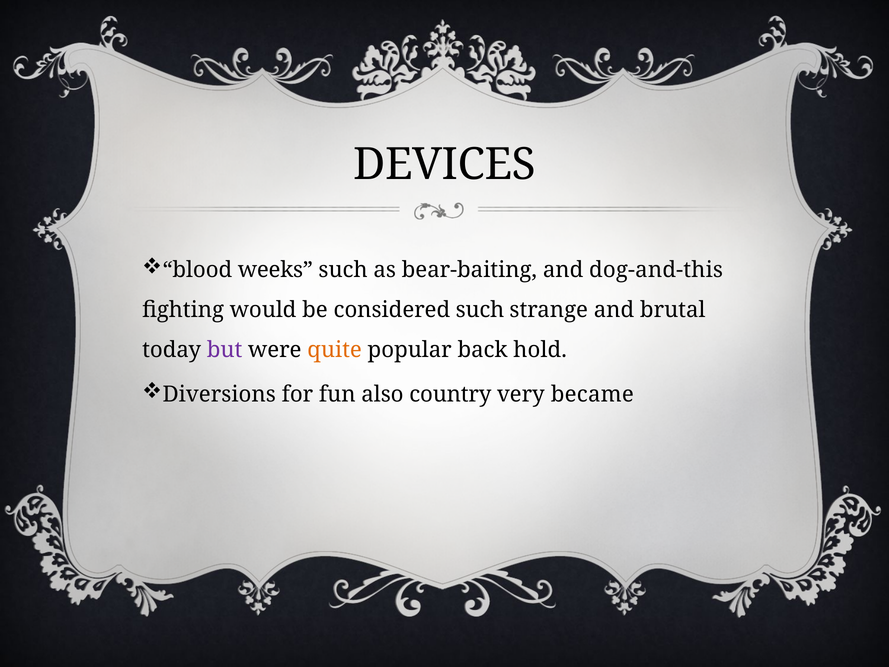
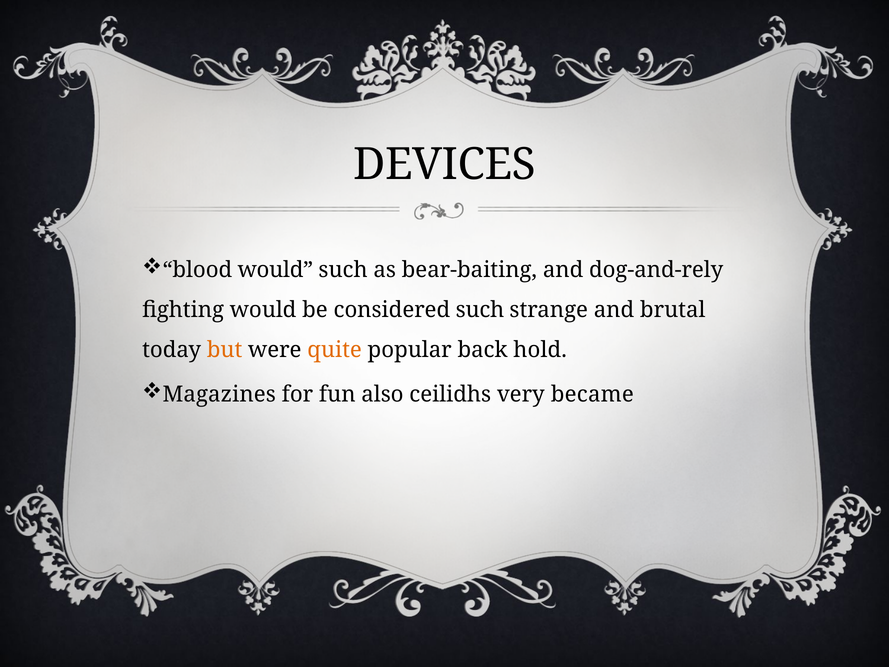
blood weeks: weeks -> would (275, 270)
dog-and-this: dog-and-this -> dog-and-rely (656, 270)
but colour: purple -> orange (225, 350)
Diversions: Diversions -> Magazines (219, 394)
country: country -> ceilidhs (450, 394)
